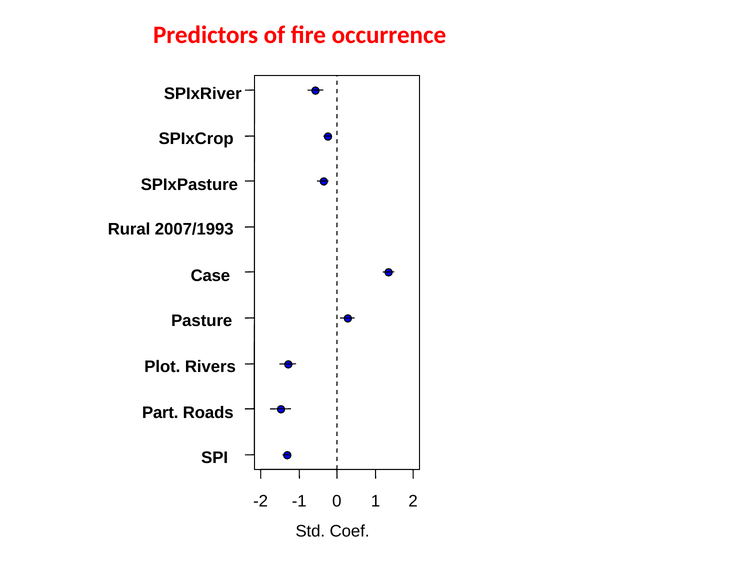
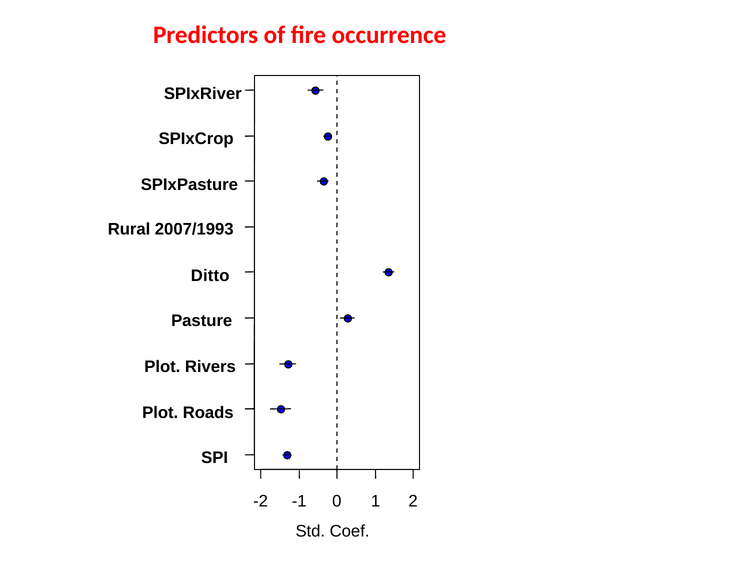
Case: Case -> Ditto (210, 276)
Part: Part -> Plot (160, 413)
